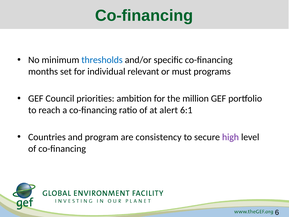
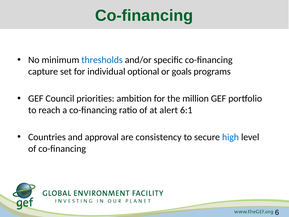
months: months -> capture (43, 71)
relevant: relevant -> optional (143, 71)
must: must -> goals (182, 71)
program: program -> approval (102, 137)
high colour: purple -> blue (230, 137)
